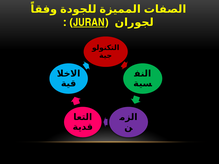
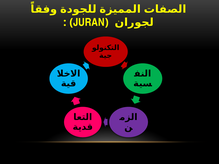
JURAN underline: present -> none (89, 22)
